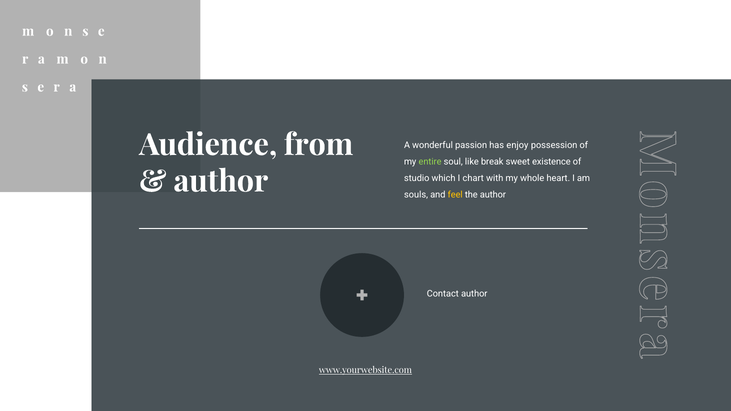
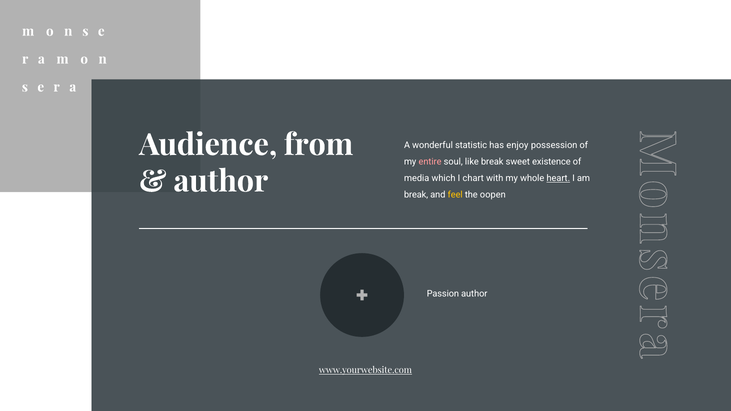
passion: passion -> statistic (471, 145)
entire colour: light green -> pink (430, 162)
studio: studio -> media (417, 178)
heart underline: none -> present (558, 178)
souls: souls -> break (416, 195)
the author: author -> oopen (493, 195)
Contact: Contact -> Passion (443, 294)
